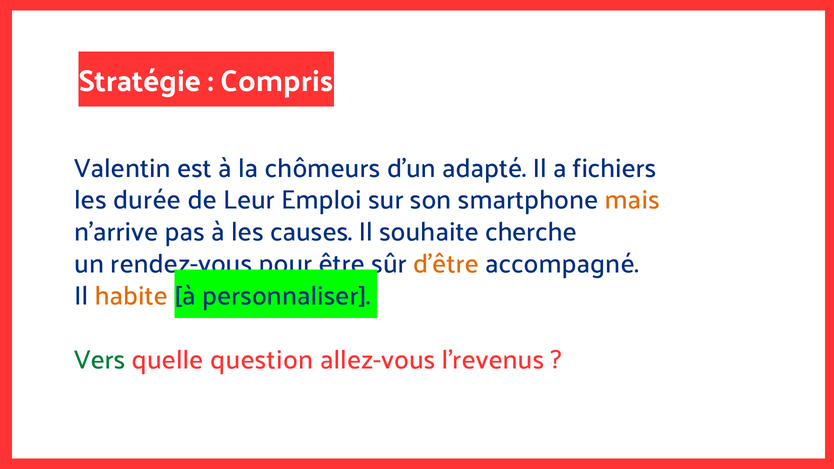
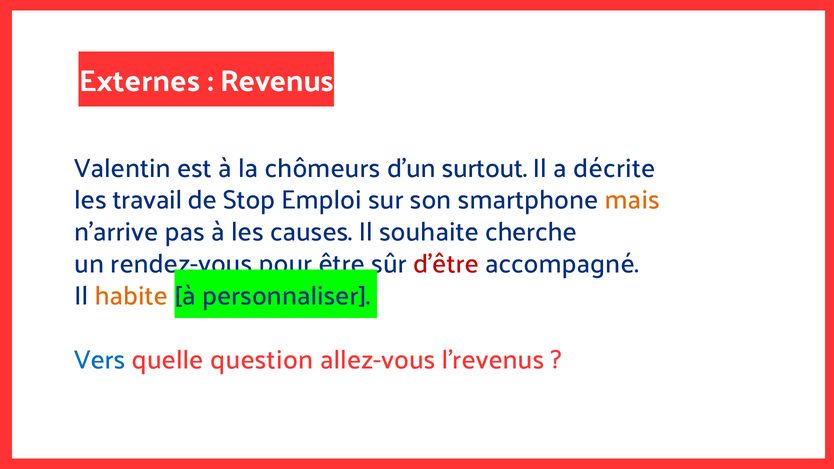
Stratégie: Stratégie -> Externes (140, 82)
Compris: Compris -> Revenus (277, 82)
adapté: adapté -> surtout (484, 168)
fichiers: fichiers -> décrite (614, 168)
durée: durée -> travail (147, 200)
Leur: Leur -> Stop (249, 200)
d’être colour: orange -> red (446, 264)
Vers colour: green -> blue (100, 360)
